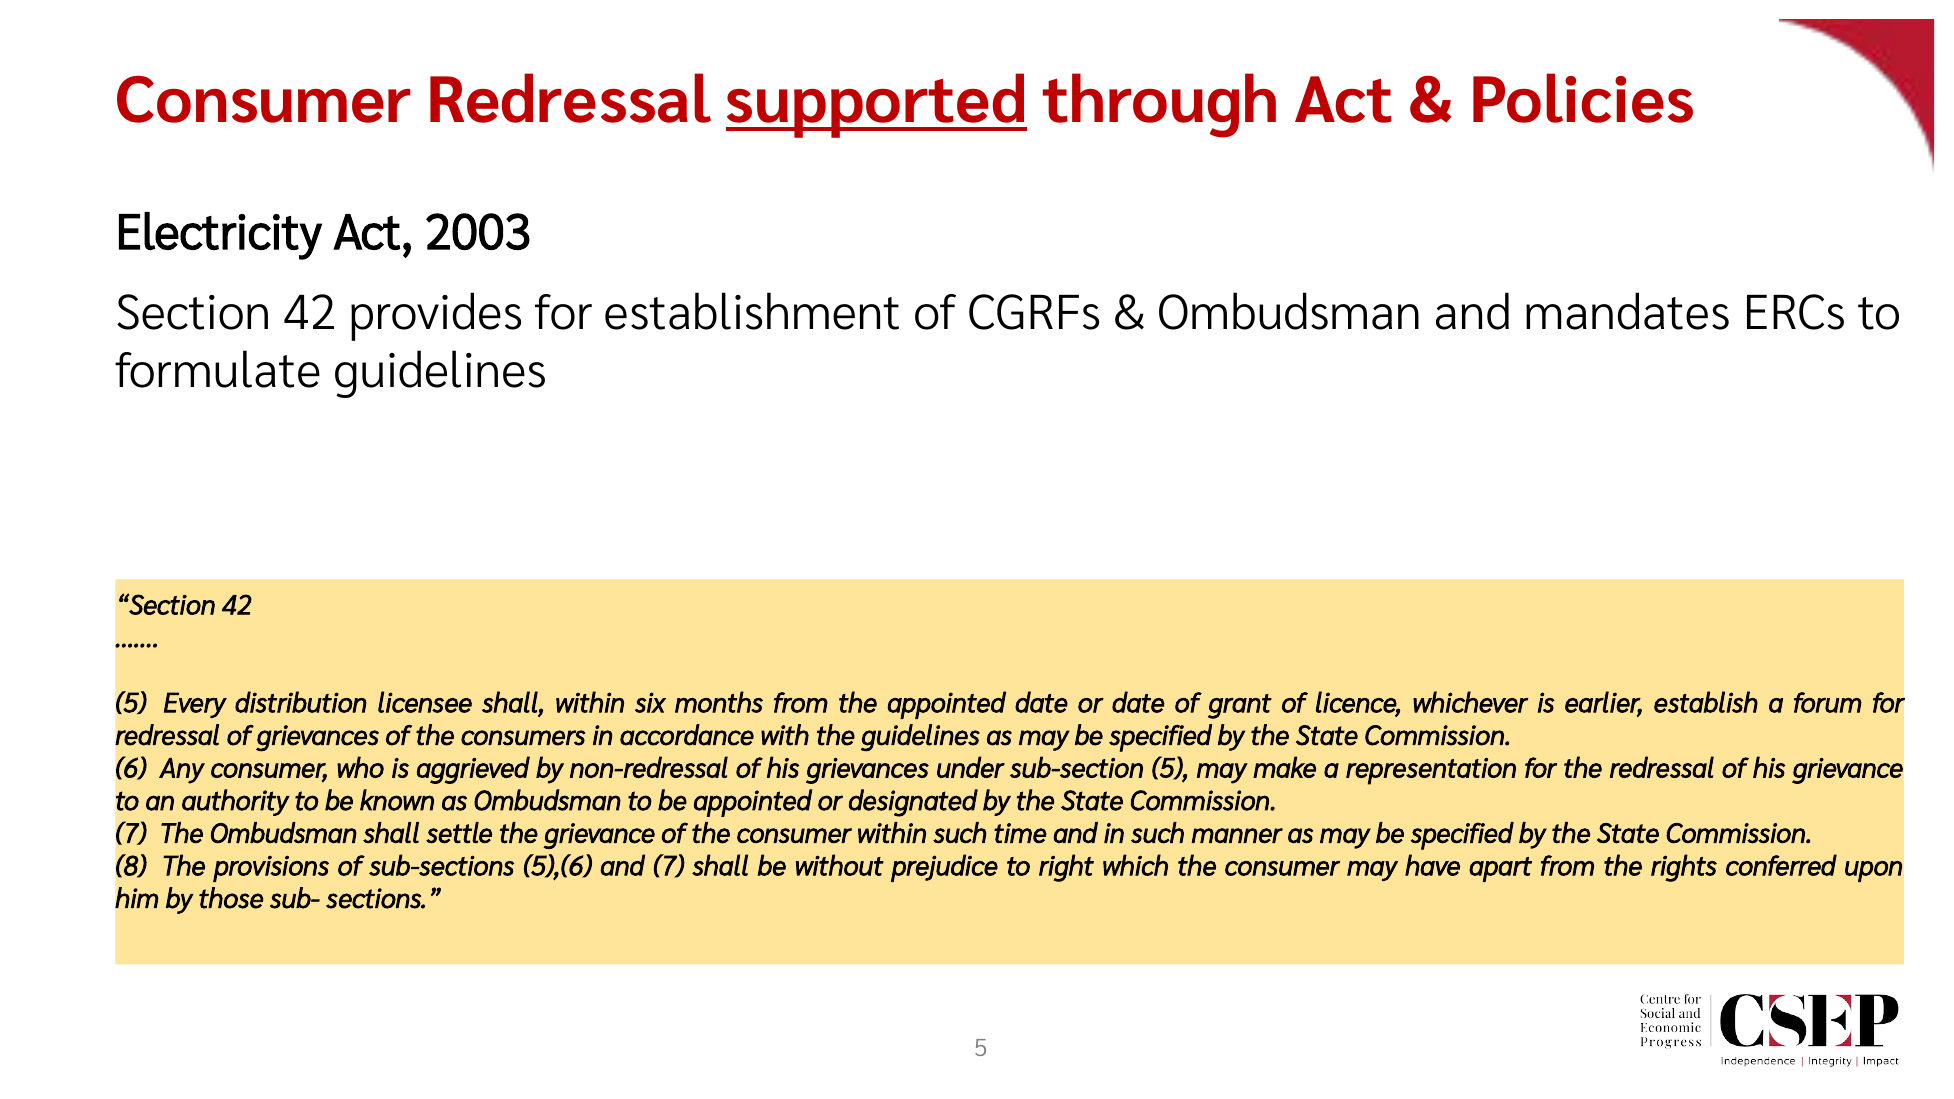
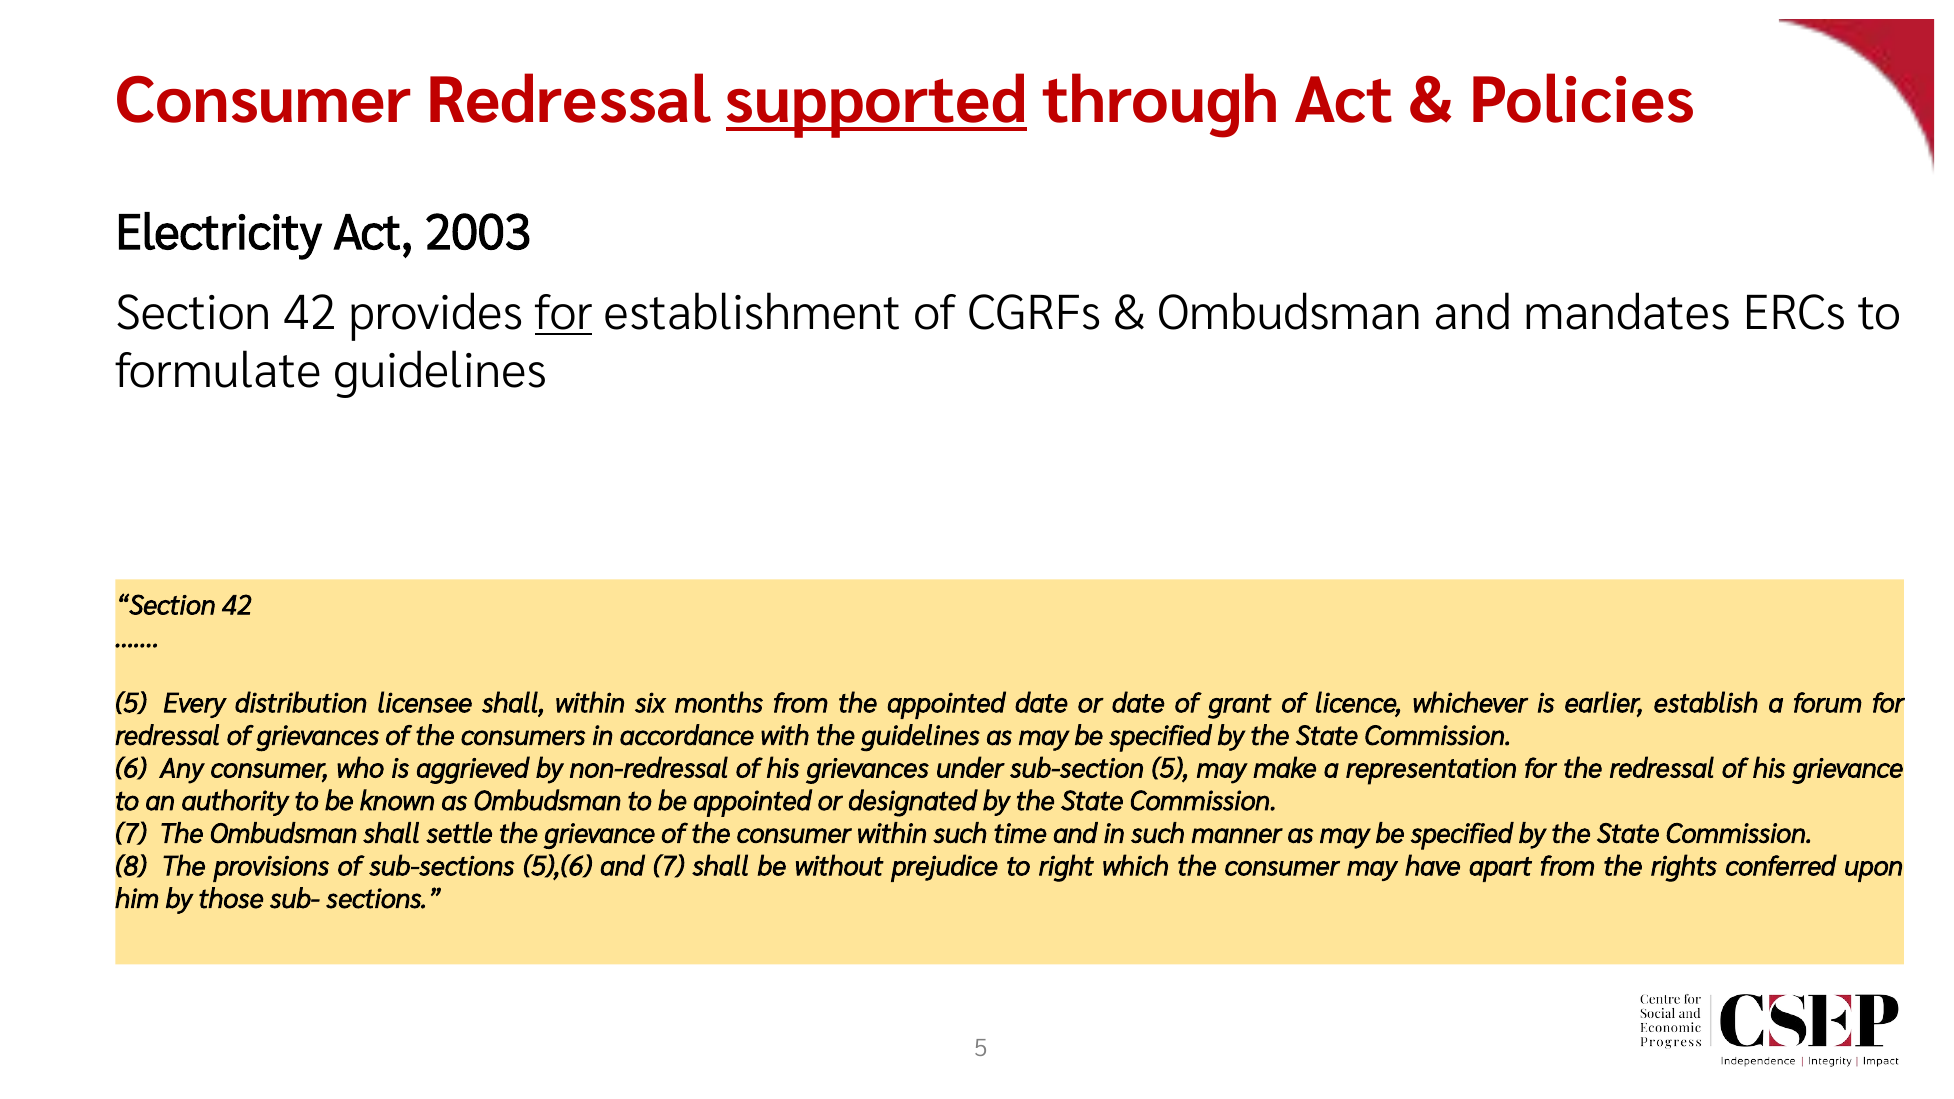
for underline: none -> present (564, 313)
